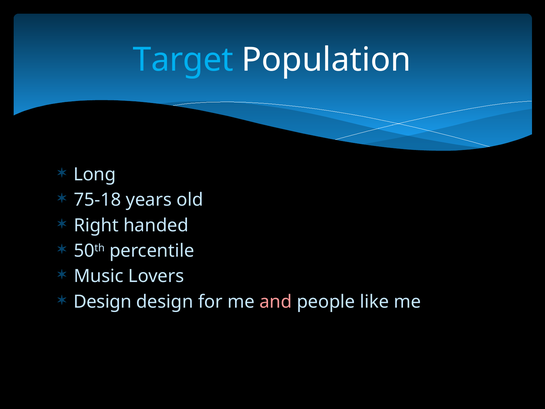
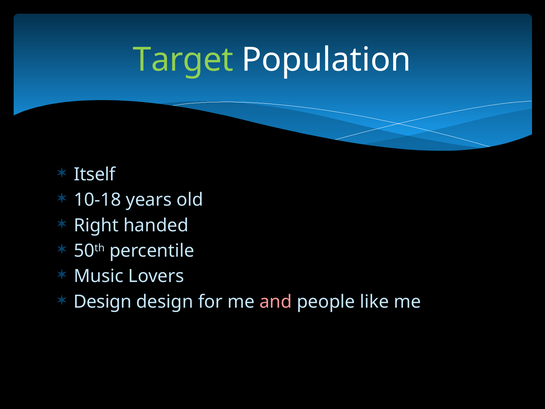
Target colour: light blue -> light green (183, 60)
Long: Long -> Itself (95, 174)
75-18: 75-18 -> 10-18 (97, 200)
